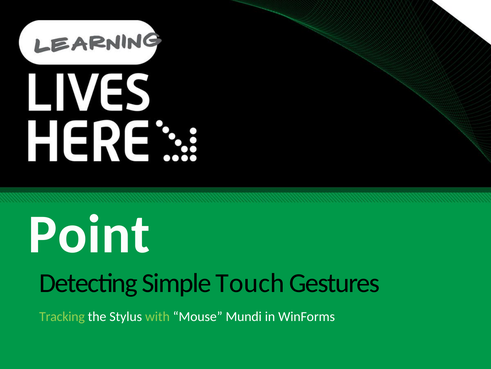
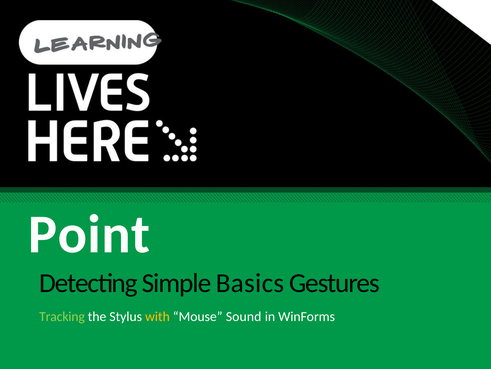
Touch: Touch -> Basics (250, 283)
with colour: light green -> yellow (157, 316)
Mundi: Mundi -> Sound (244, 316)
